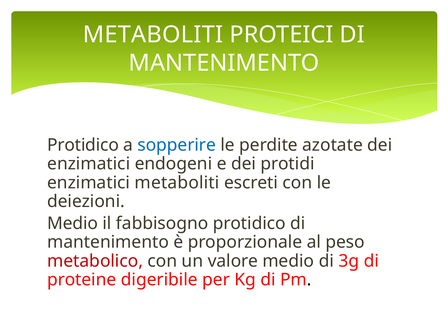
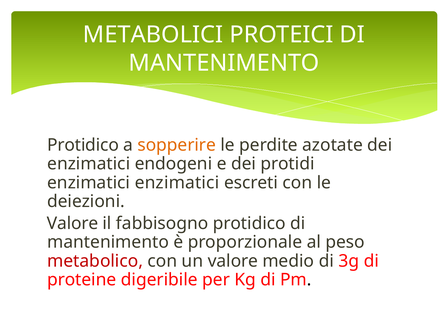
METABOLITI: METABOLITI -> METABOLICI (153, 35)
sopperire colour: blue -> orange (177, 145)
enzimatici metaboliti: metaboliti -> enzimatici (177, 183)
Medio: Medio -> Valore (73, 223)
